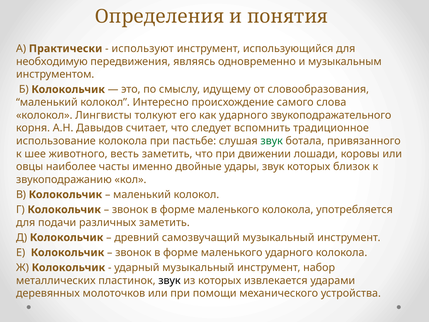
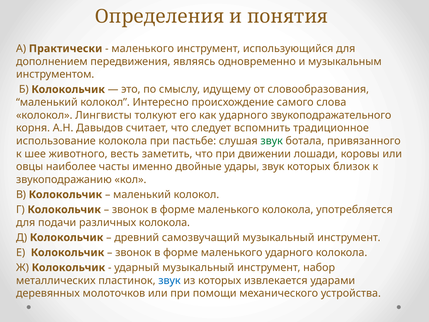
используют: используют -> маленького (143, 49)
необходимую: необходимую -> дополнением (52, 61)
различных заметить: заметить -> колокола (164, 222)
звук colour: black -> blue (170, 280)
